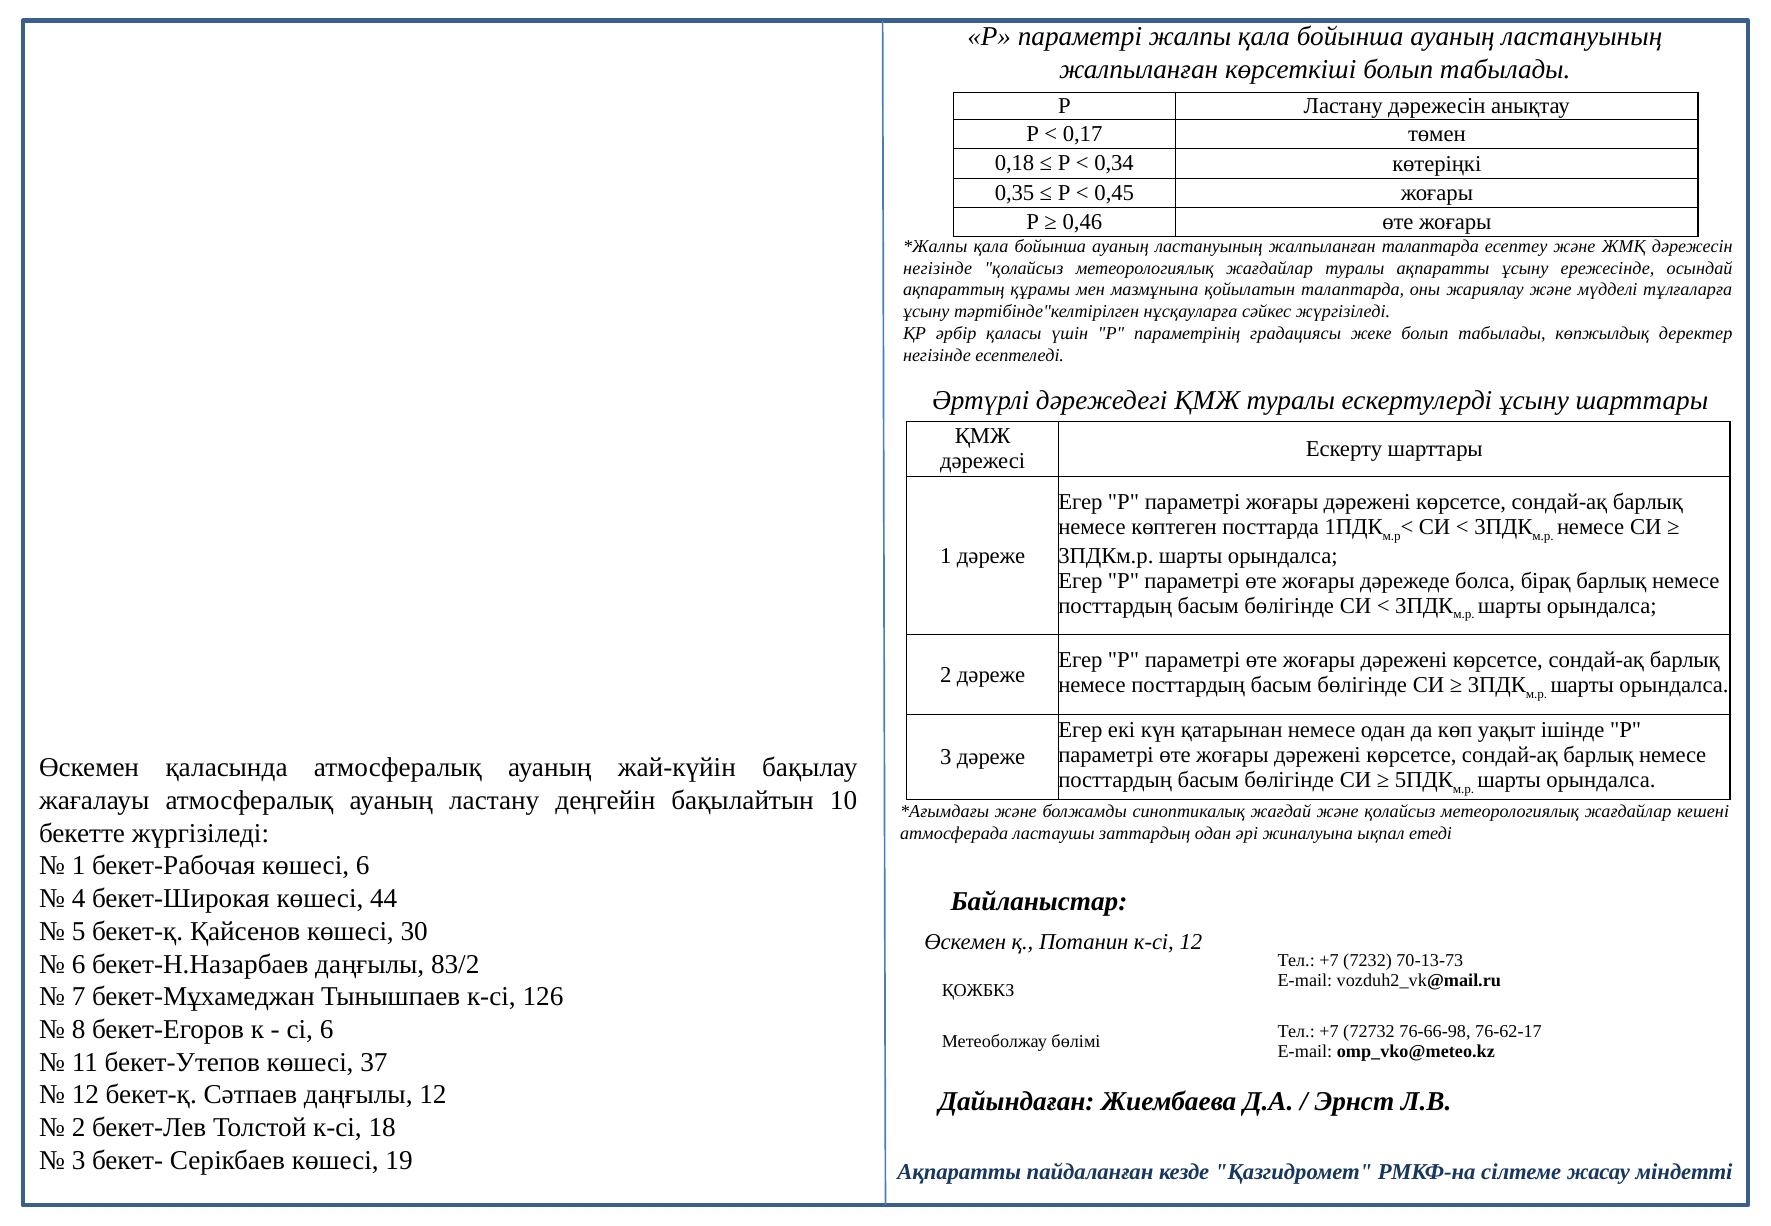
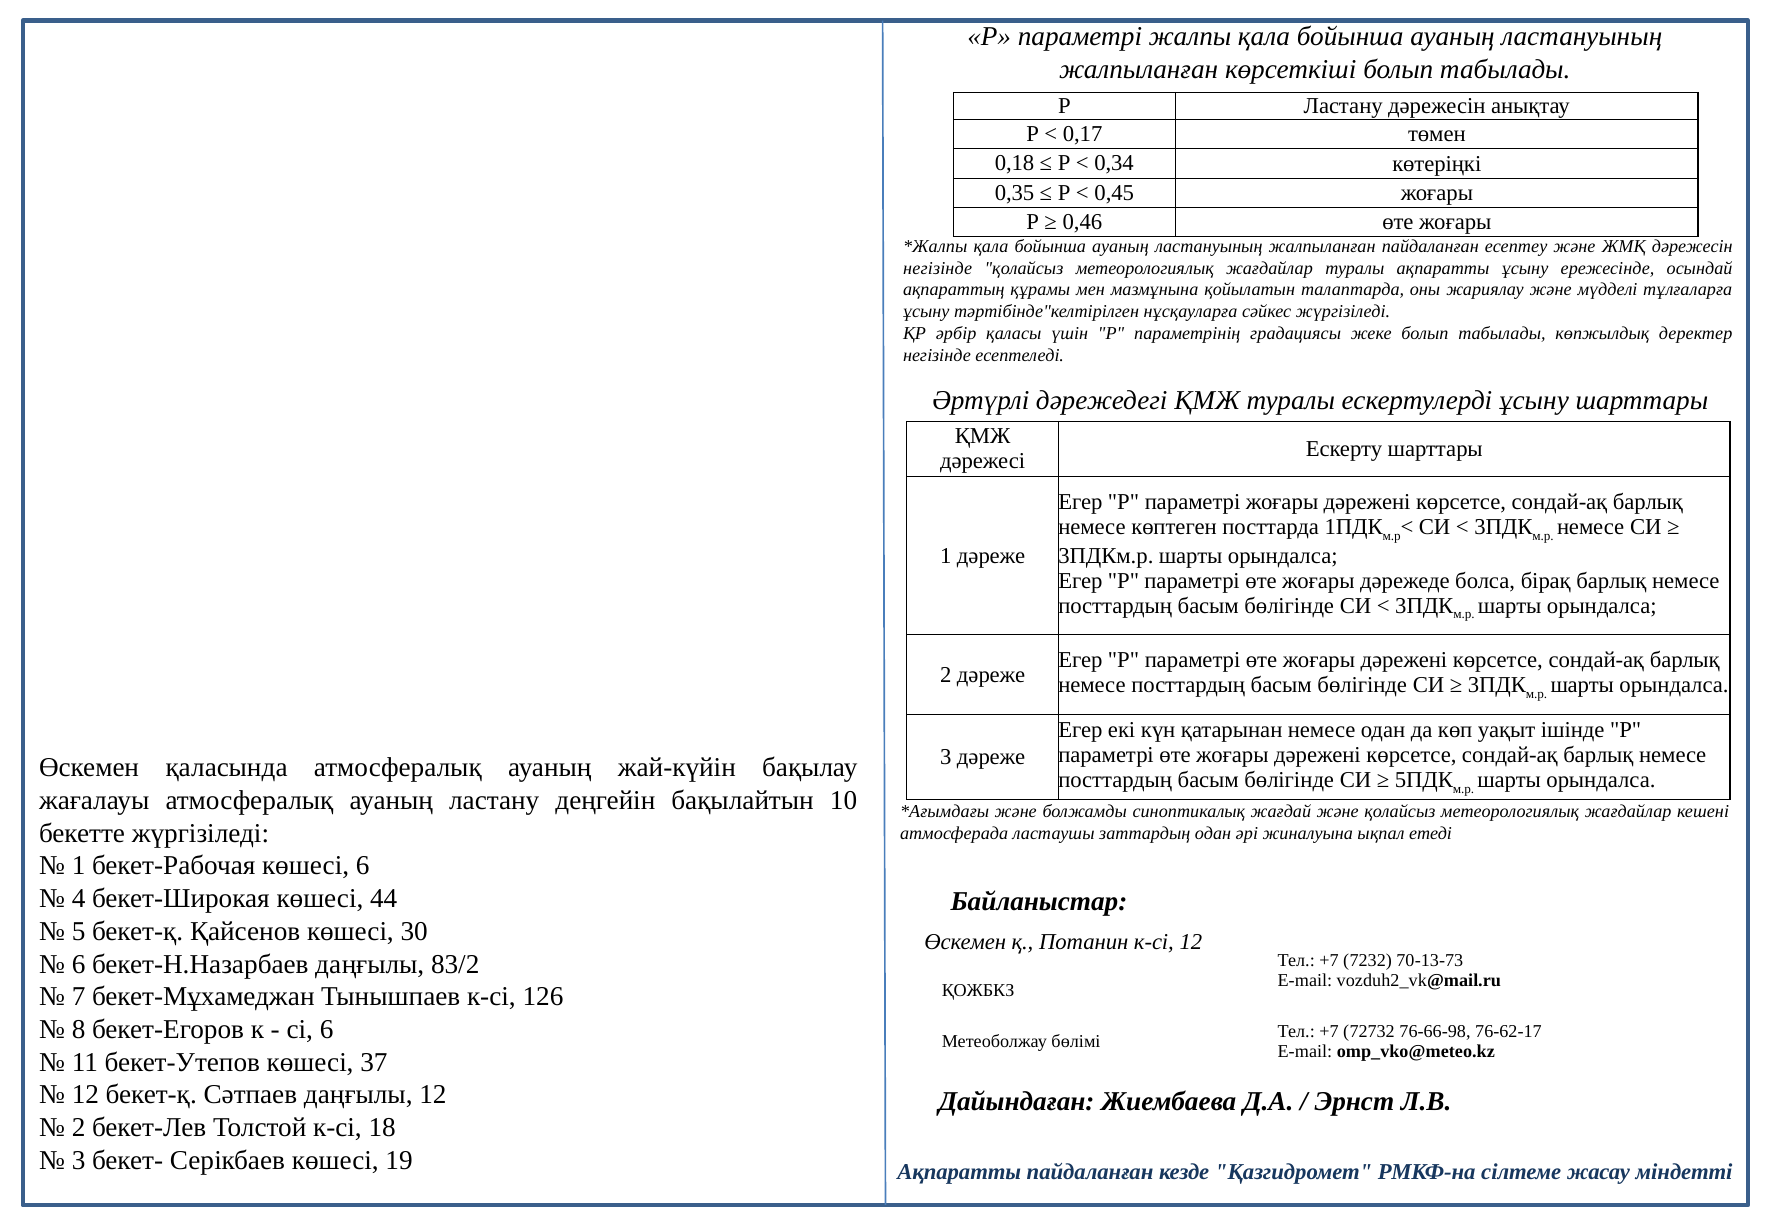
жалпыланған талаптарда: талаптарда -> пайдаланған (1430, 246)
